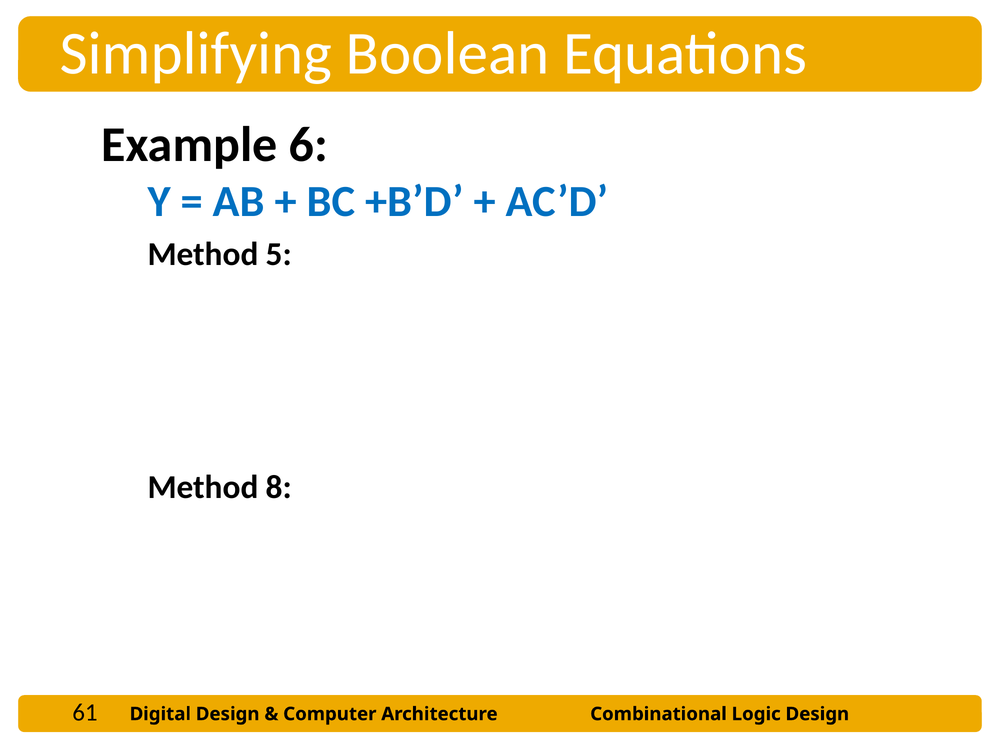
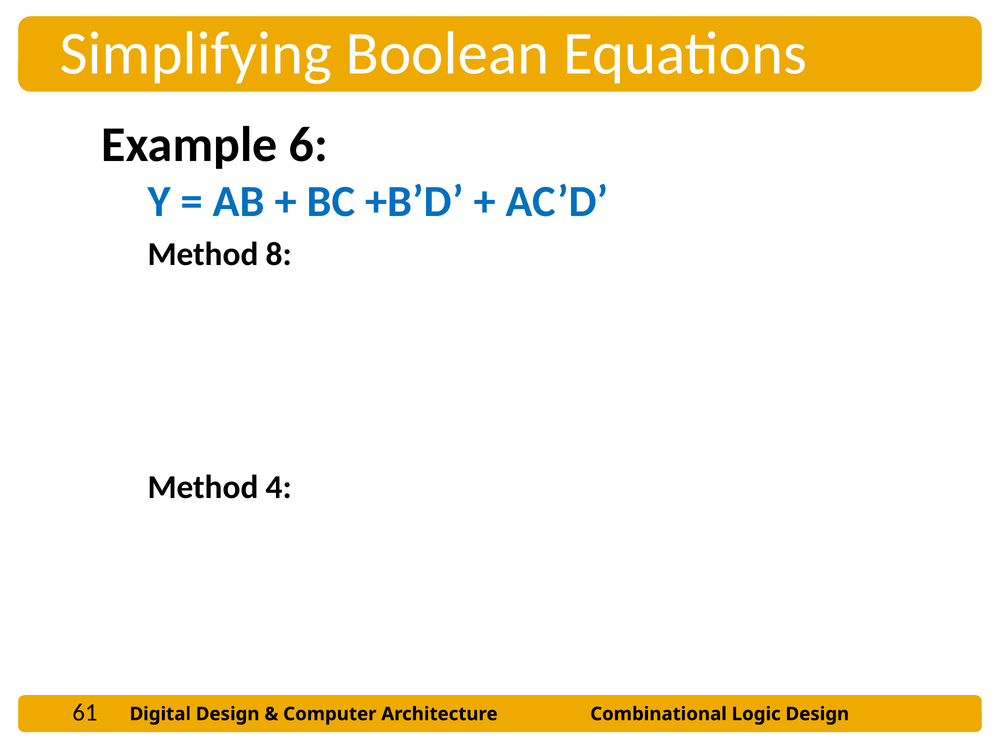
5: 5 -> 8 (279, 254)
8: 8 -> 4 (279, 487)
